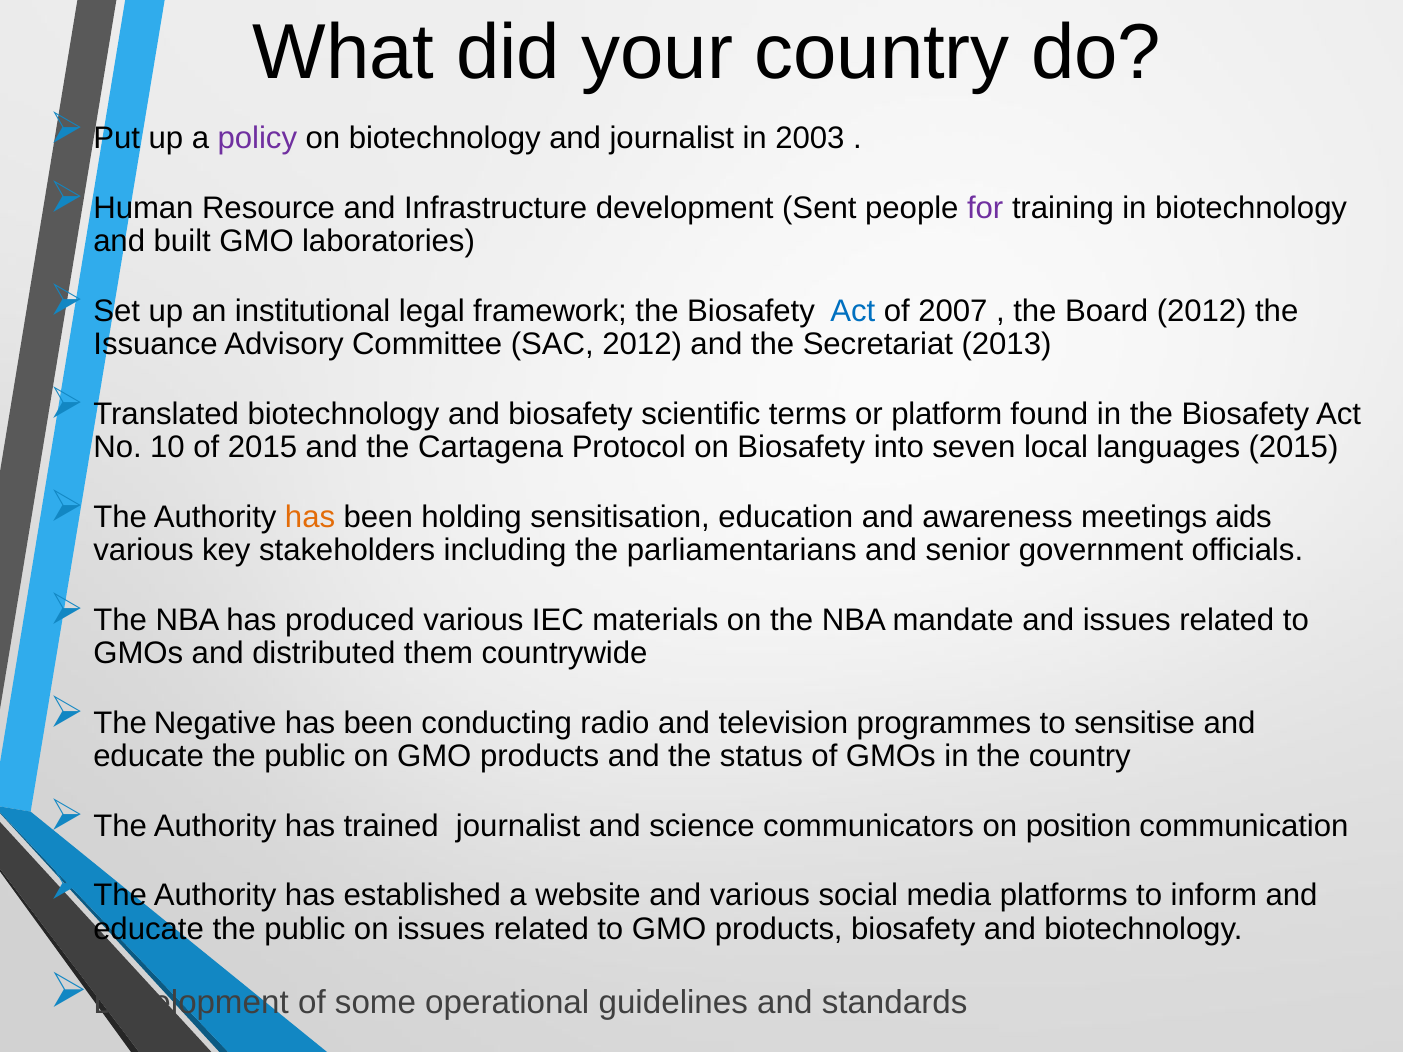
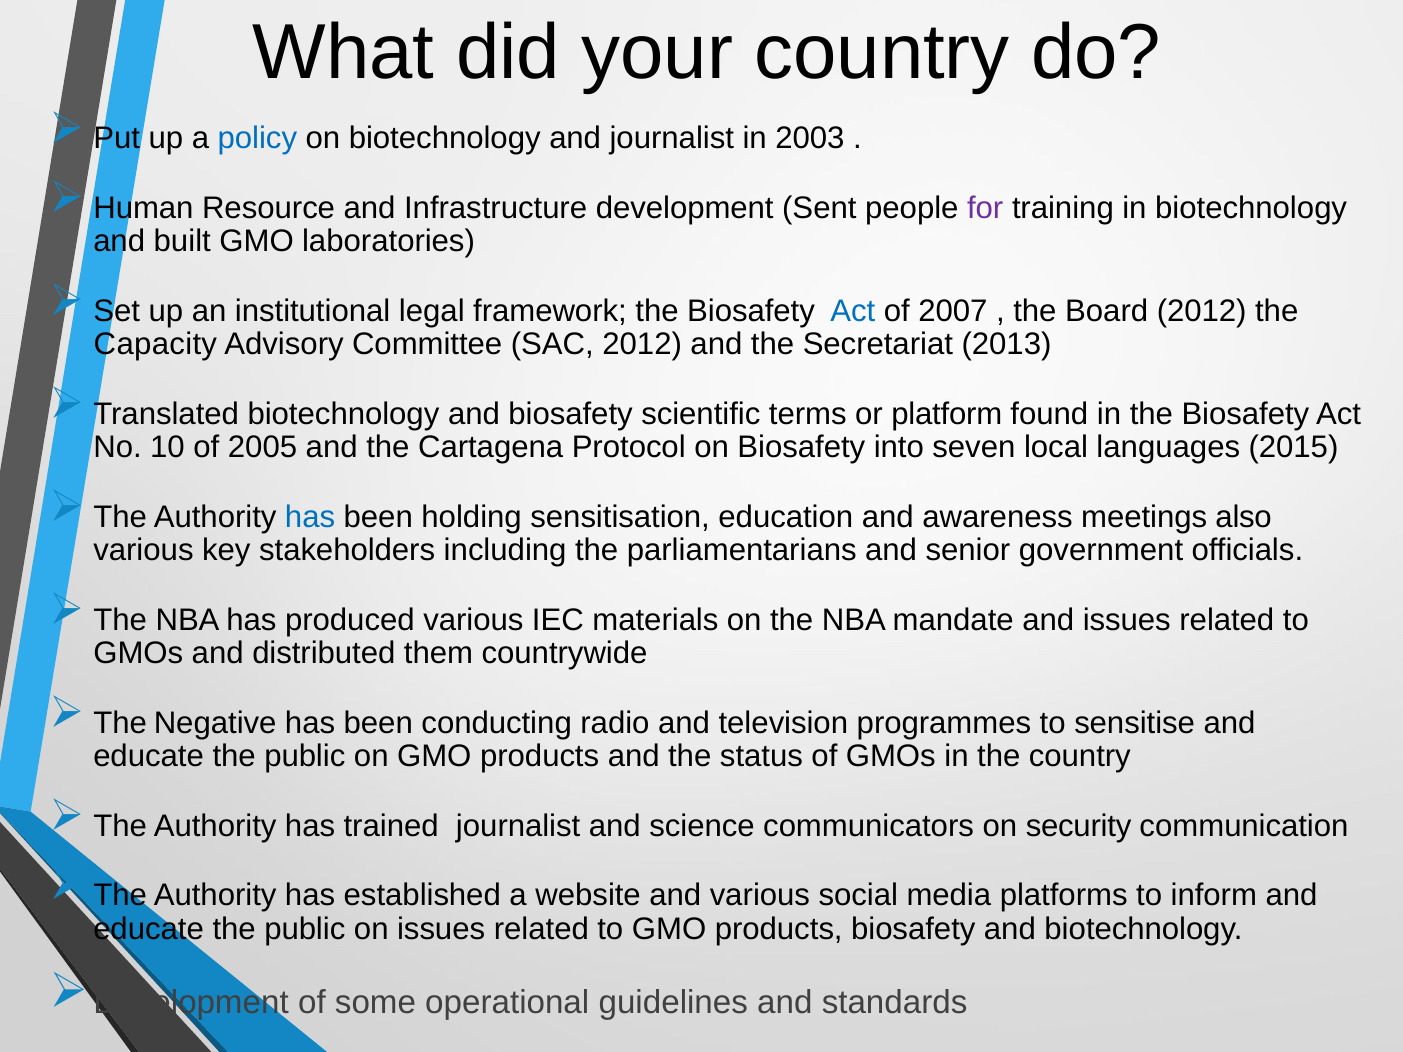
policy colour: purple -> blue (257, 139)
Issuance: Issuance -> Capacity (155, 345)
of 2015: 2015 -> 2005 (263, 448)
has colour: orange -> blue (310, 517)
aids: aids -> also (1244, 517)
position: position -> security (1079, 826)
